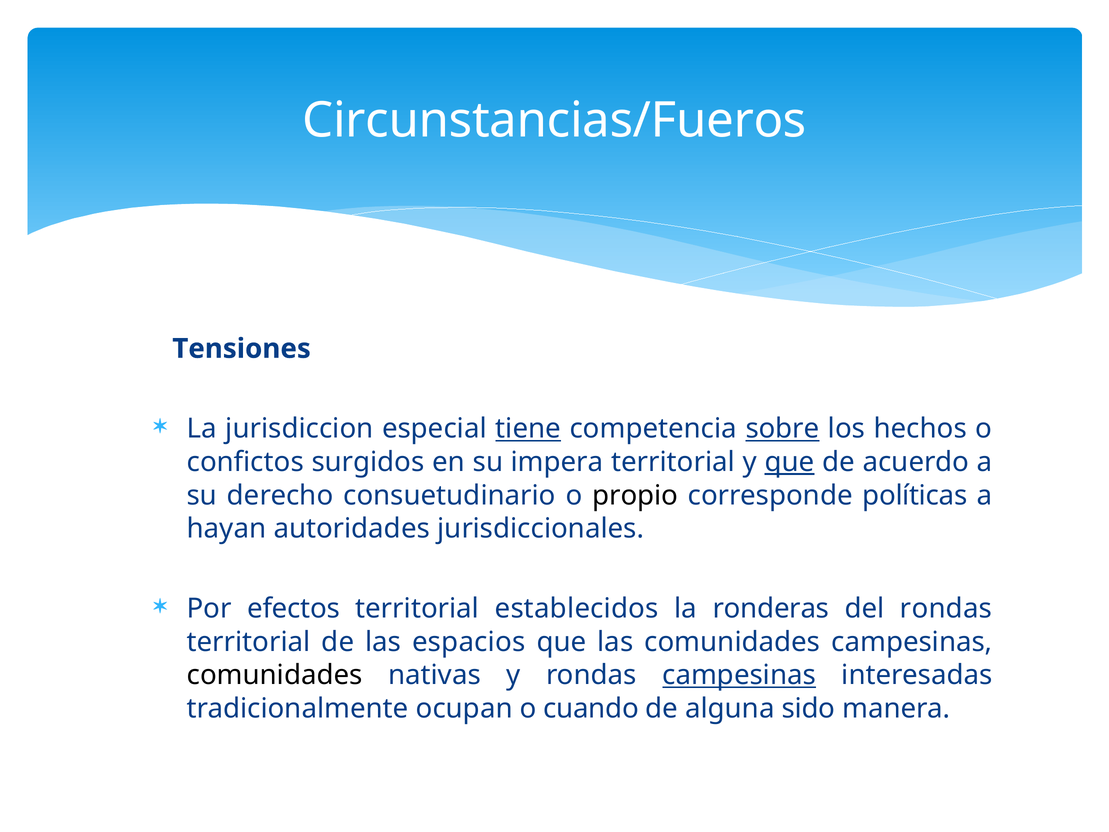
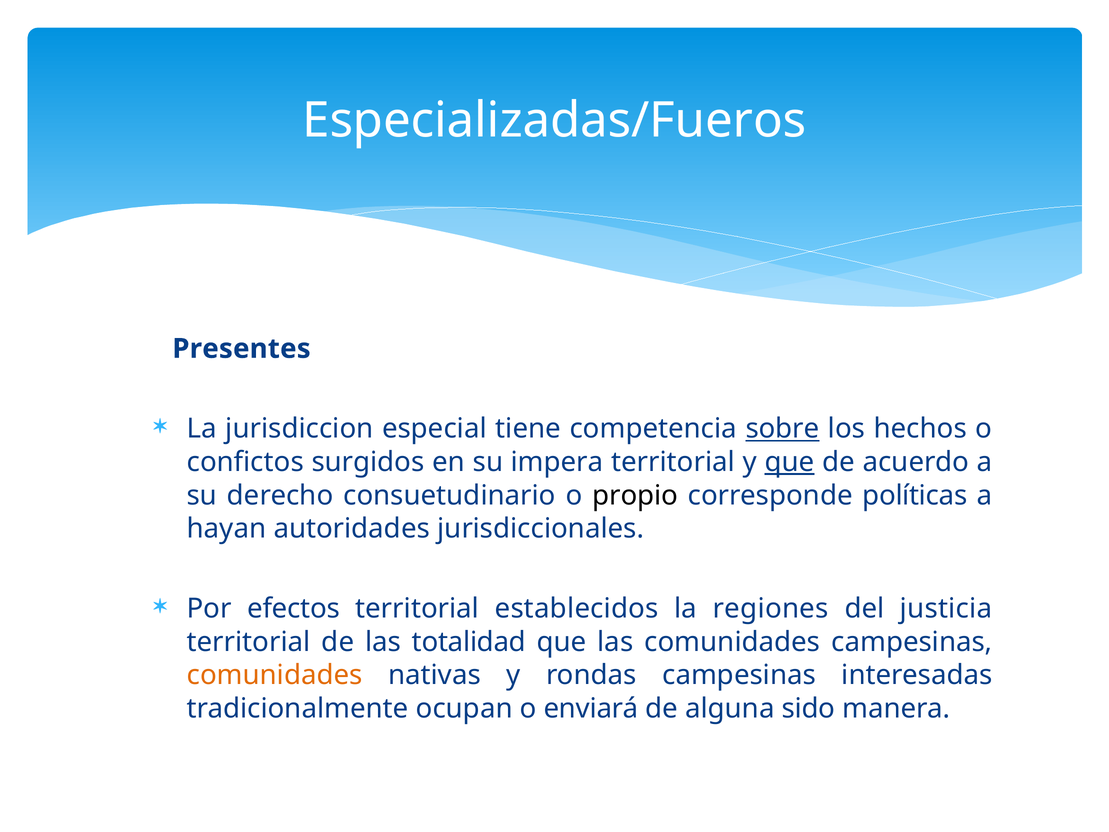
Circunstancias/Fueros: Circunstancias/Fueros -> Especializadas/Fueros (554, 120)
Tensiones: Tensiones -> Presentes (241, 349)
tiene underline: present -> none (528, 429)
ronderas: ronderas -> regiones (771, 609)
del rondas: rondas -> justicia (946, 609)
espacios: espacios -> totalidad (469, 642)
comunidades colour: black -> orange (275, 675)
campesinas underline: present -> none (739, 675)
cuando: cuando -> enviará (591, 708)
